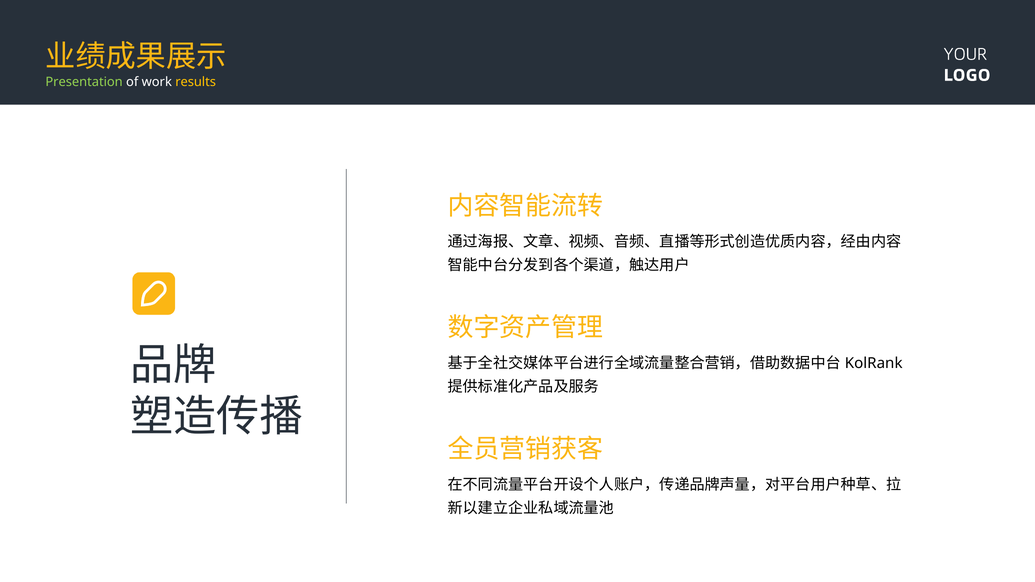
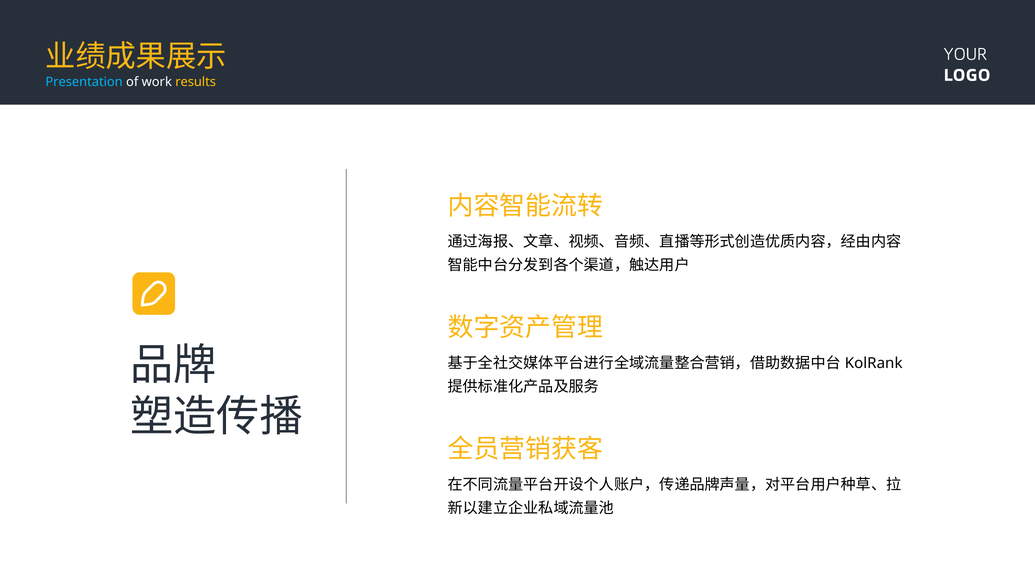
Presentation colour: light green -> light blue (84, 82)
